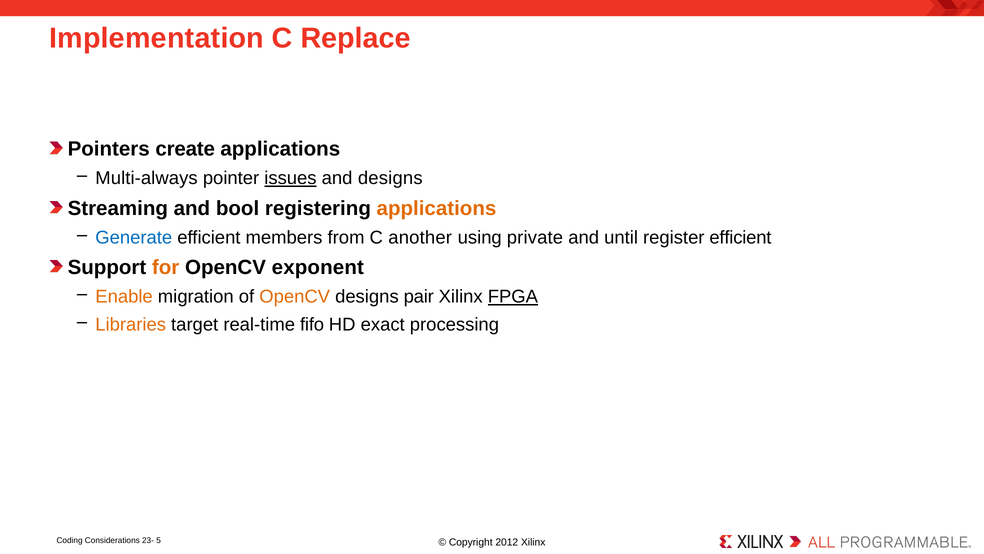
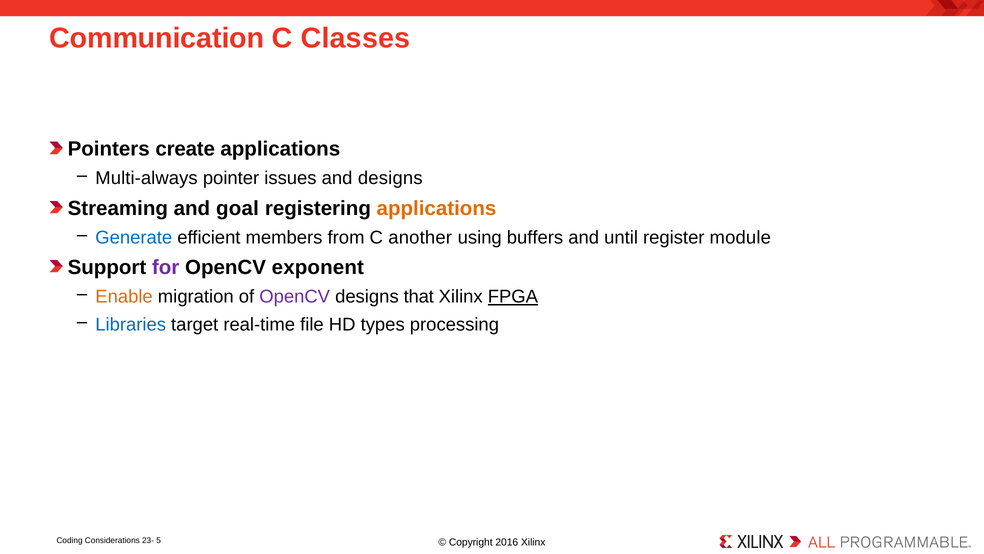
Implementation: Implementation -> Communication (157, 38)
Replace: Replace -> Classes (355, 38)
issues underline: present -> none (290, 178)
bool: bool -> goal (237, 208)
private: private -> buffers (535, 237)
register efficient: efficient -> module (740, 237)
for colour: orange -> purple (166, 267)
OpenCV colour: orange -> purple (295, 297)
pair: pair -> that (419, 297)
Libraries colour: orange -> blue (131, 325)
fifo: fifo -> file (312, 325)
exact: exact -> types (383, 325)
2012: 2012 -> 2016 (507, 542)
